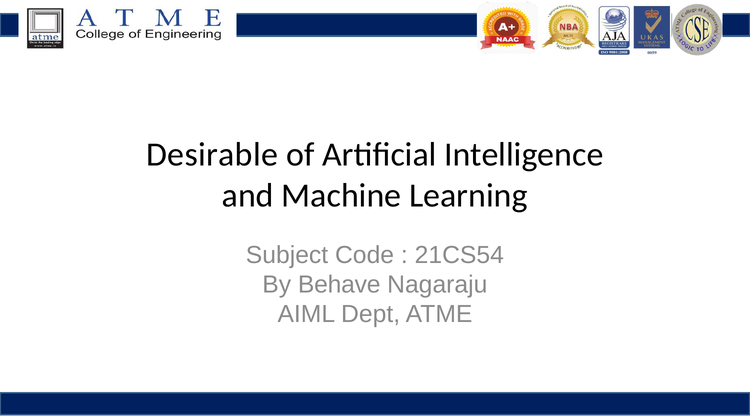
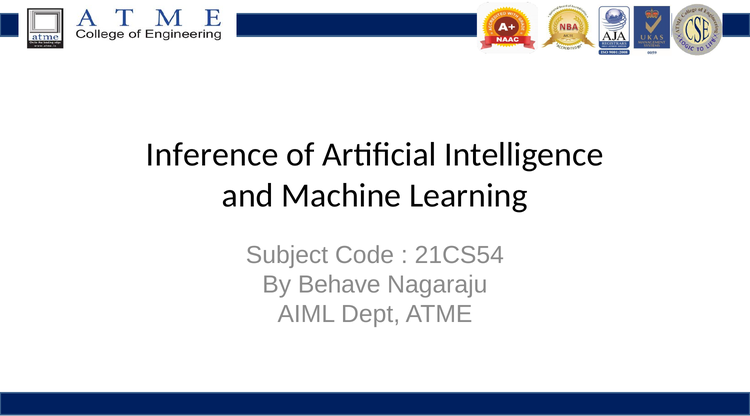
Desirable: Desirable -> Inference (212, 155)
